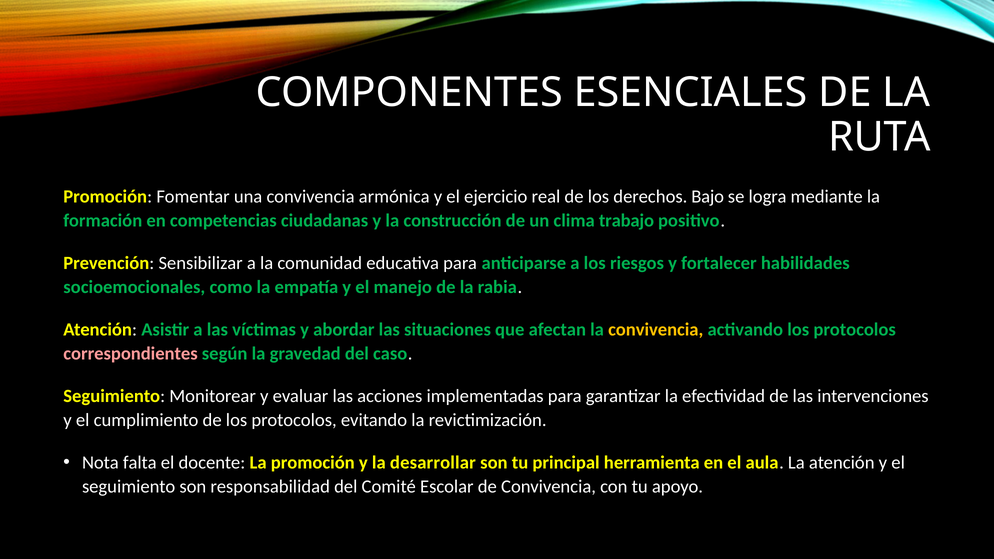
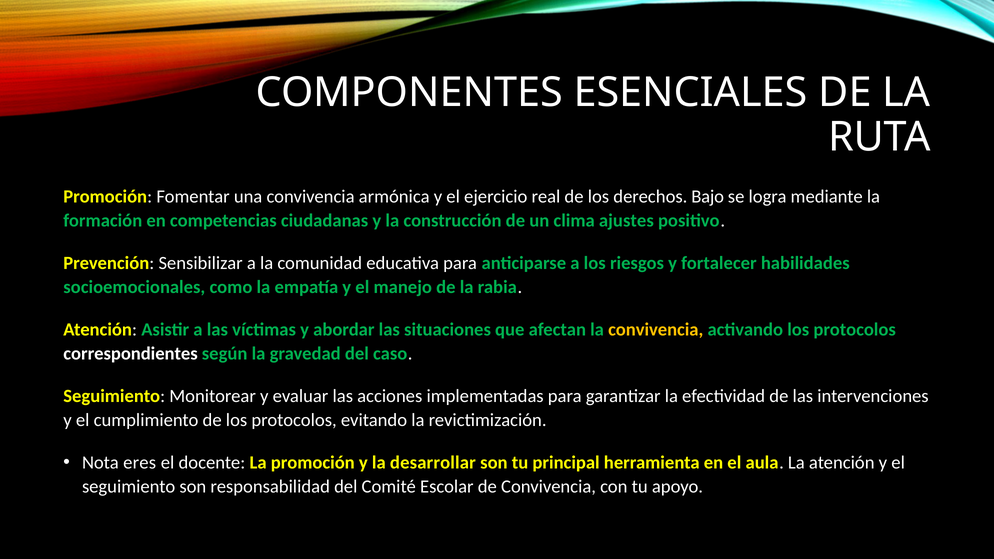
trabajo: trabajo -> ajustes (626, 221)
correspondientes colour: pink -> white (131, 354)
falta: falta -> eres (140, 463)
